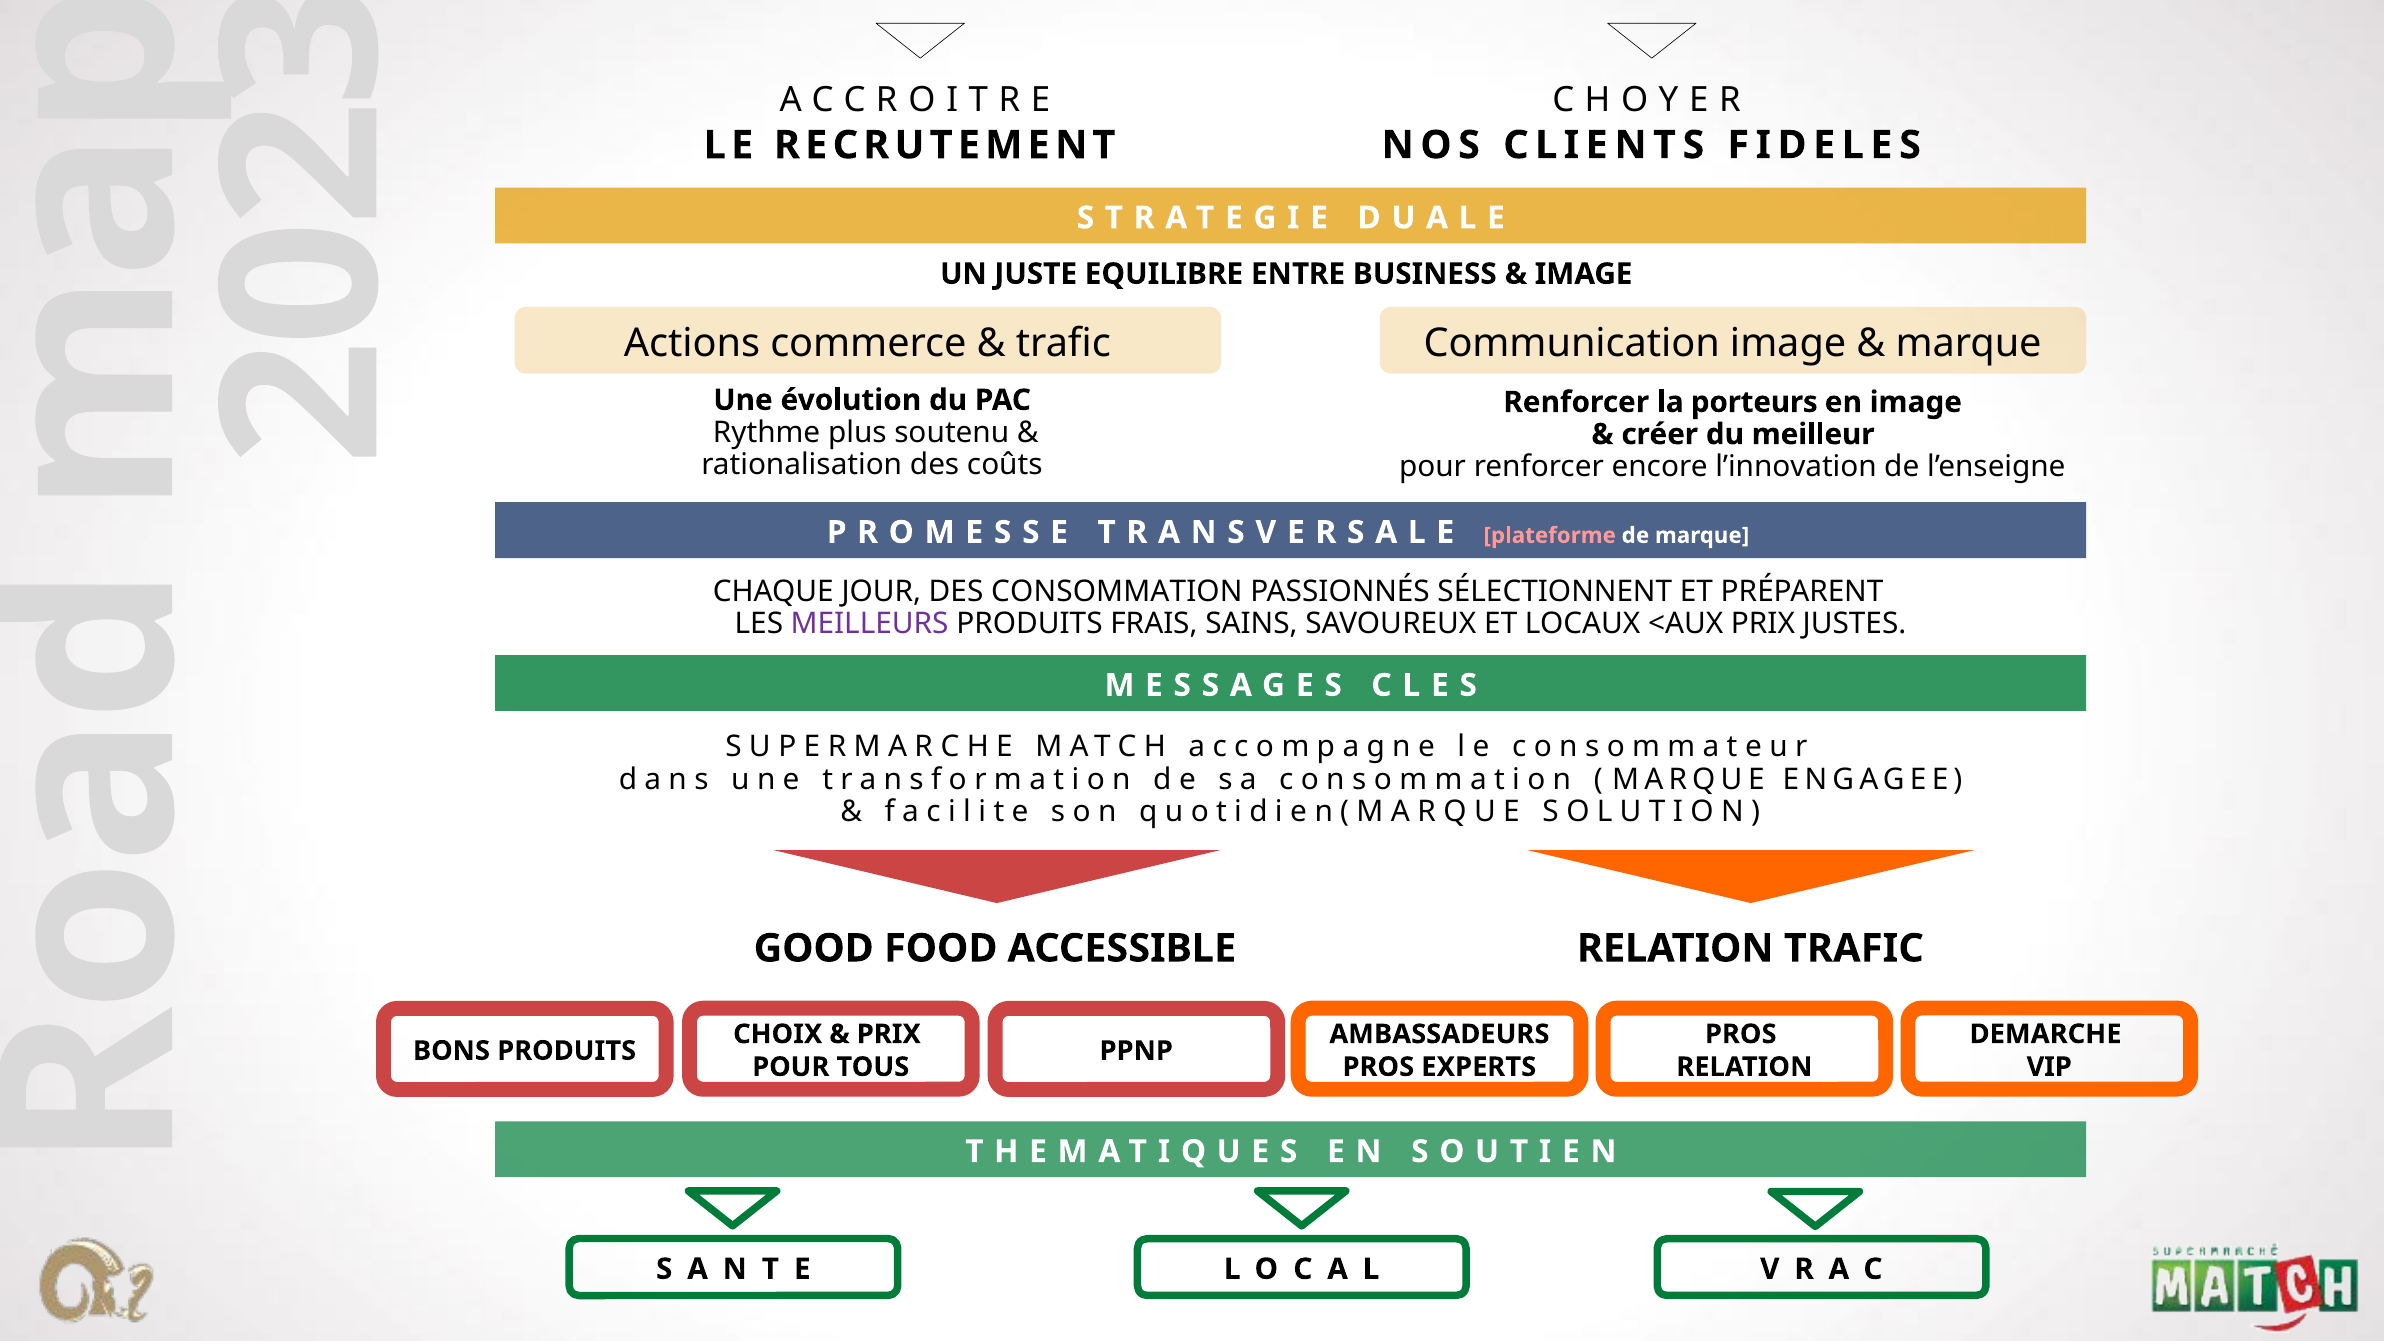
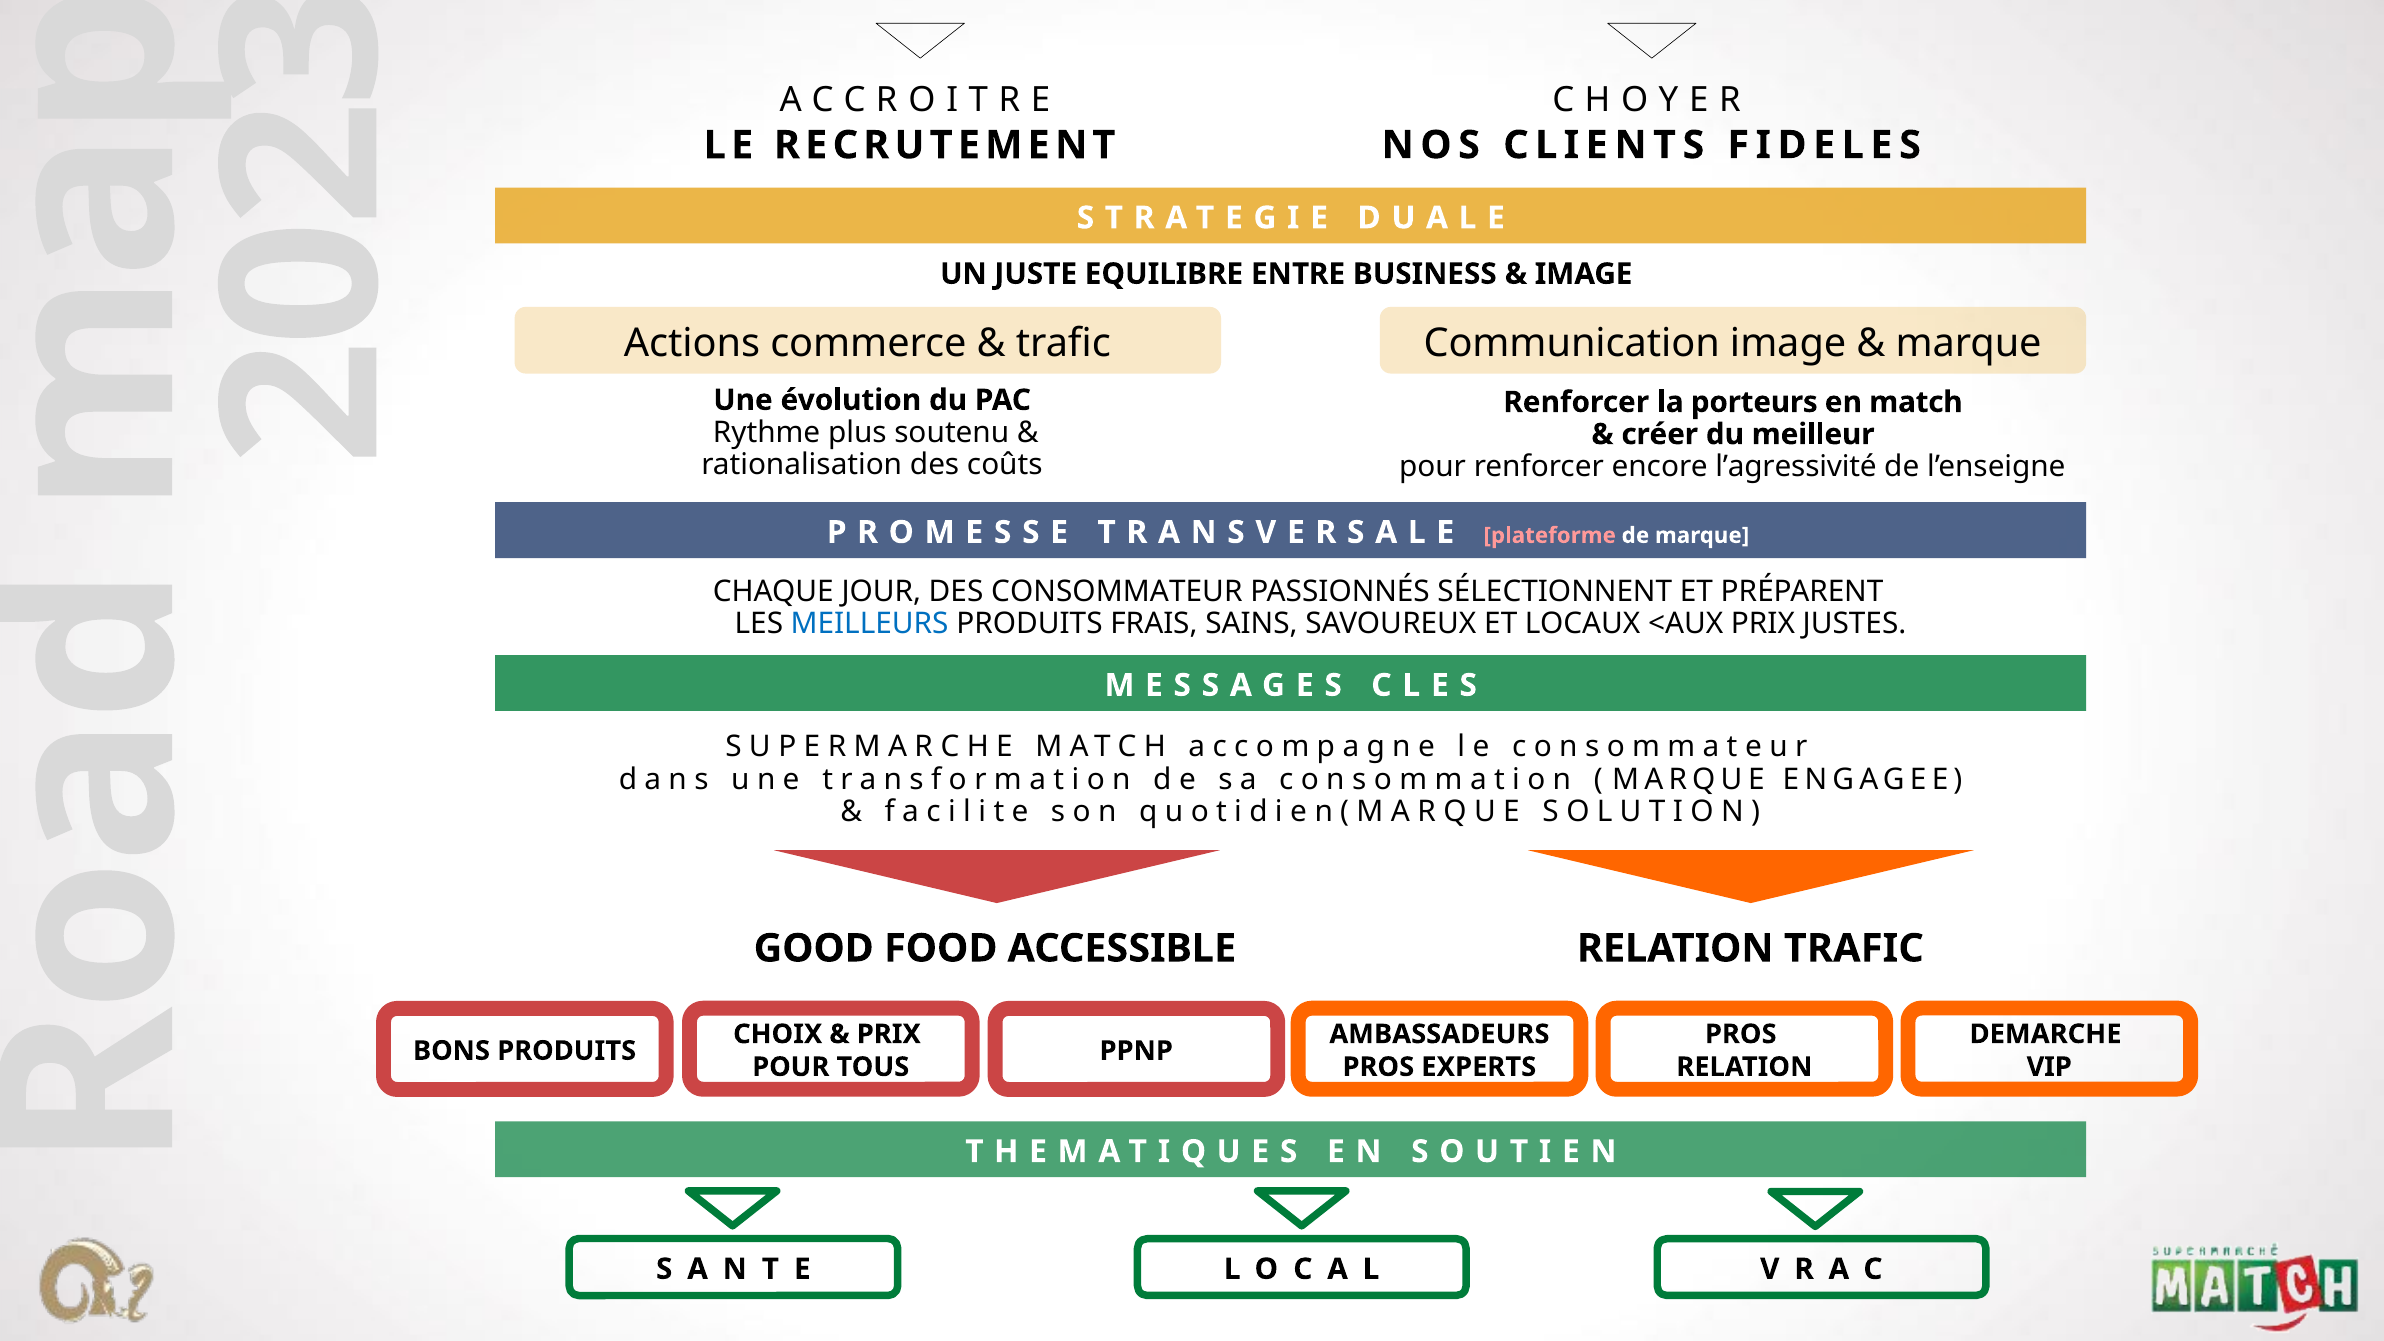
en image: image -> match (1916, 402)
l’innovation: l’innovation -> l’agressivité (1796, 467)
CONSOMMATION: CONSOMMATION -> CONSOMMATEUR (1117, 591)
MEILLEURS colour: purple -> blue (870, 624)
